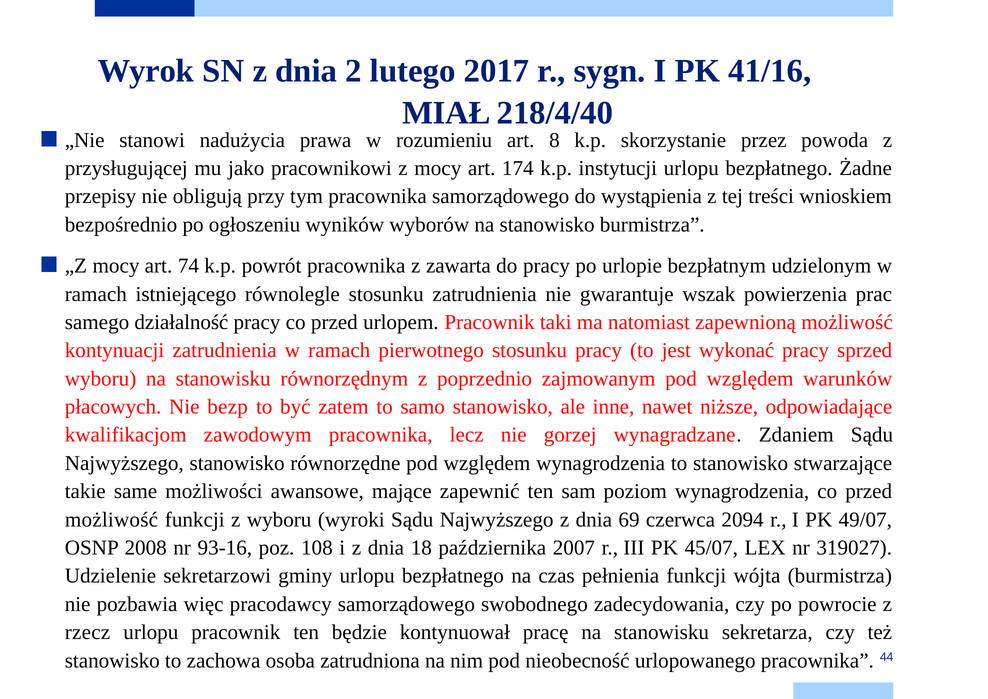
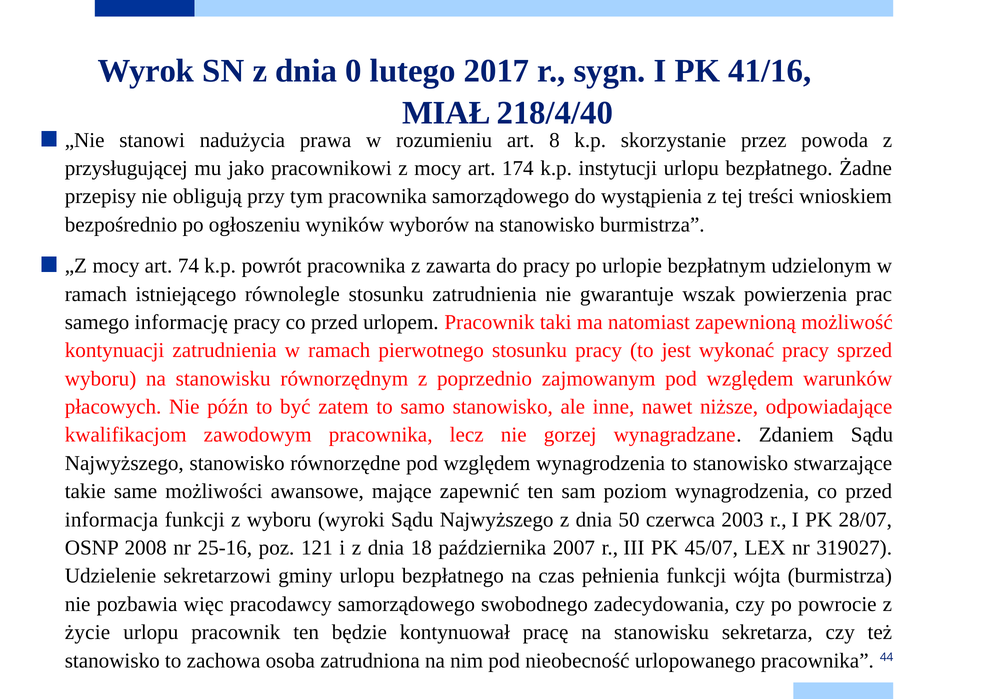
2: 2 -> 0 (354, 71)
działalność: działalność -> informację (181, 322)
bezp: bezp -> późn (228, 407)
możliwość: możliwość -> informacja (112, 519)
69: 69 -> 50 (629, 519)
2094: 2094 -> 2003 (743, 519)
49/07: 49/07 -> 28/07 (865, 519)
93-16: 93-16 -> 25-16 (225, 547)
108: 108 -> 121 (317, 547)
rzecz: rzecz -> życie (88, 632)
